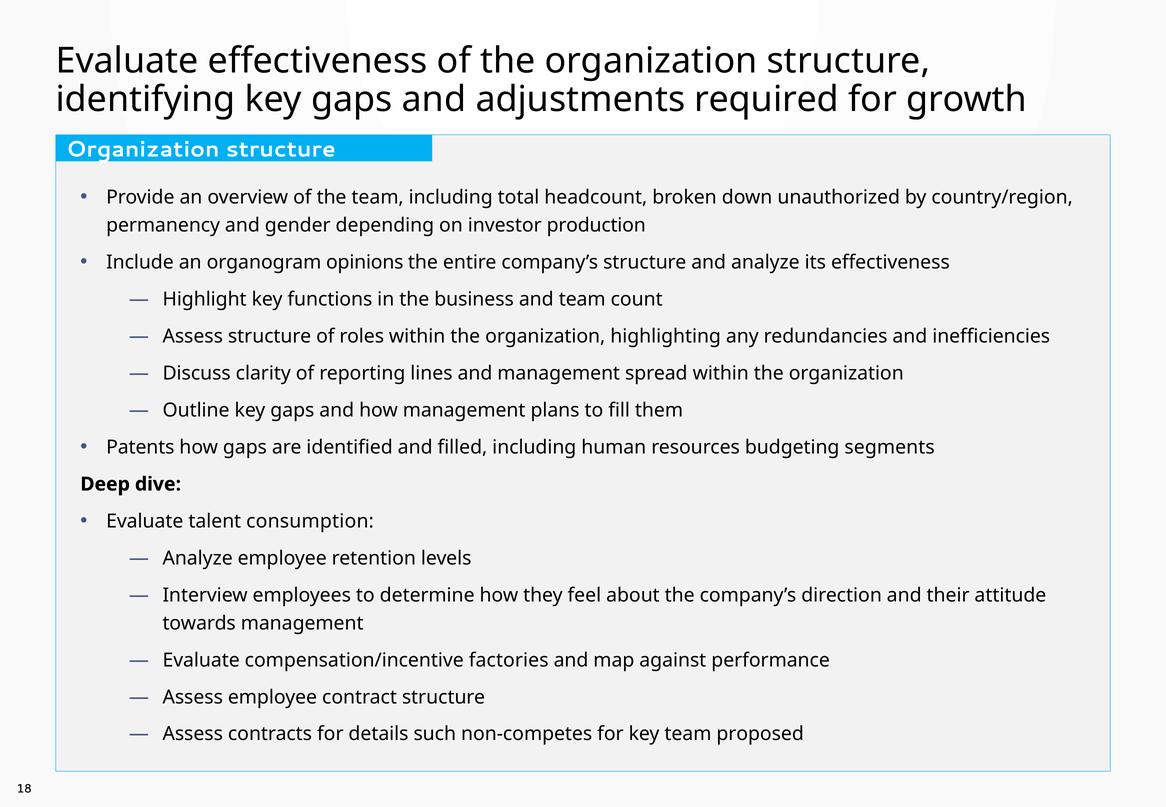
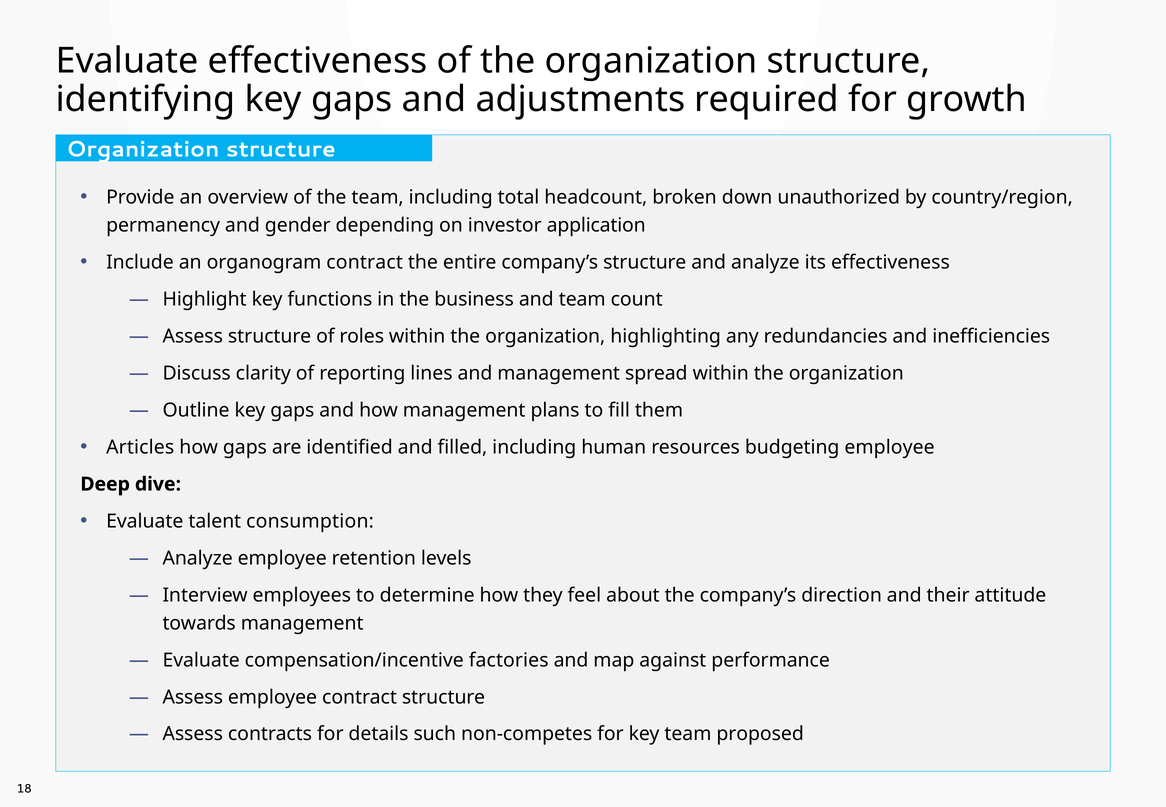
production: production -> application (596, 225)
organogram opinions: opinions -> contract (365, 262)
Patents: Patents -> Articles (140, 447)
budgeting segments: segments -> employee (890, 447)
